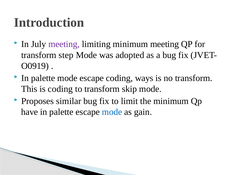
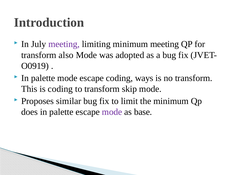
step: step -> also (66, 55)
have: have -> does (30, 112)
mode colour: blue -> purple (112, 112)
gain: gain -> base (143, 112)
